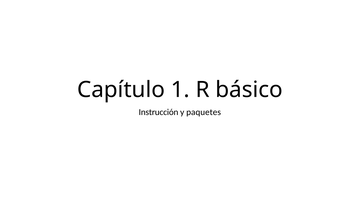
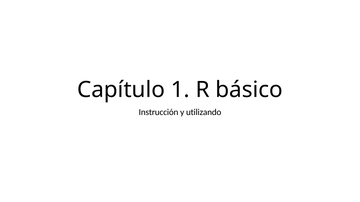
paquetes: paquetes -> utilizando (204, 113)
